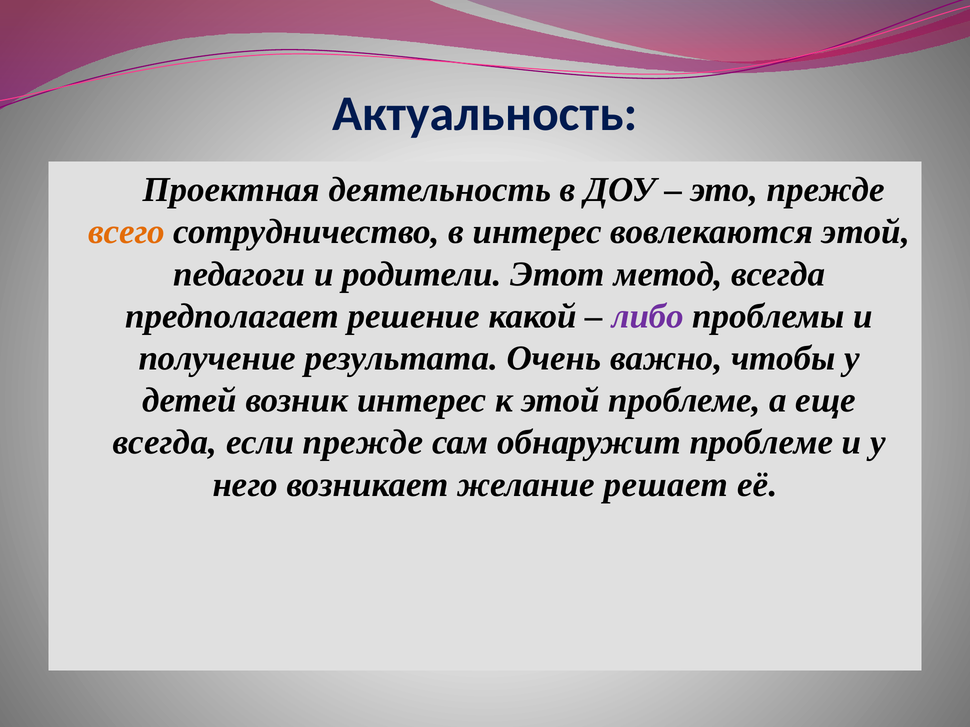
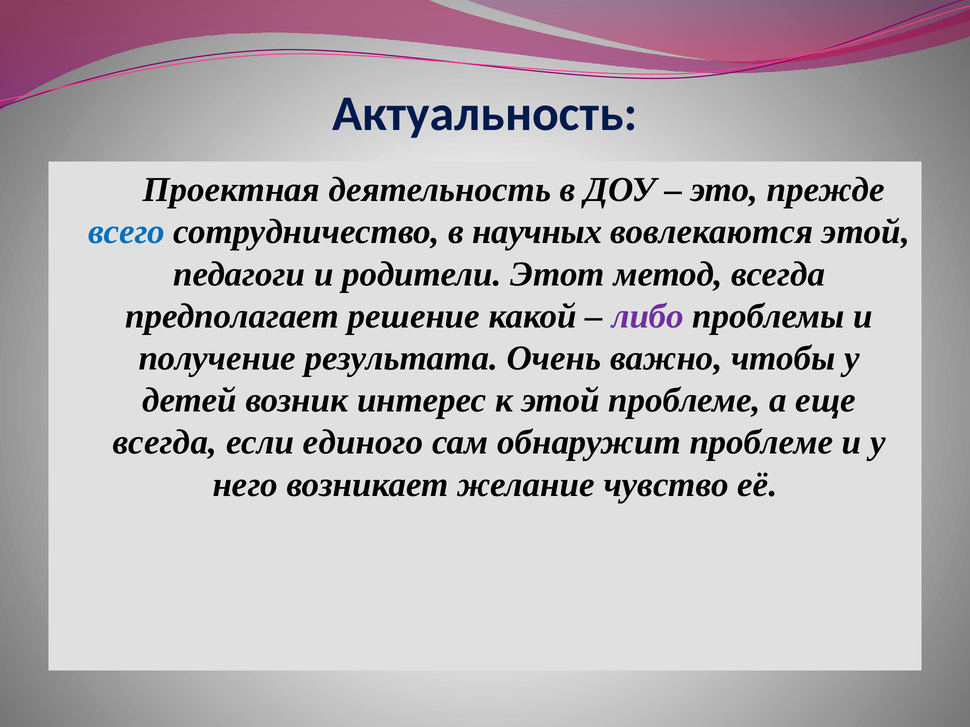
всего colour: orange -> blue (127, 232)
в интерес: интерес -> научных (537, 232)
если прежде: прежде -> единого (363, 443)
решает: решает -> чувство (666, 485)
